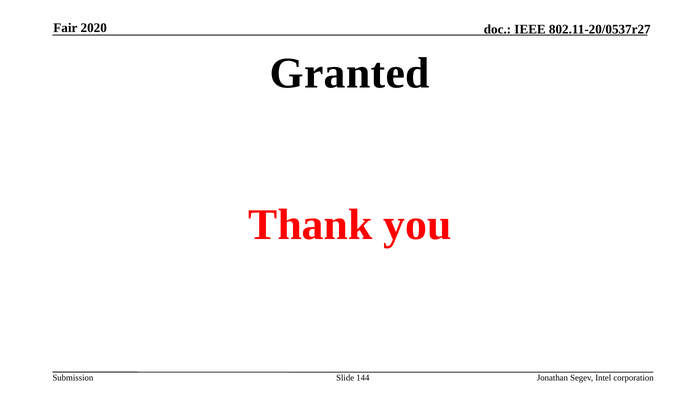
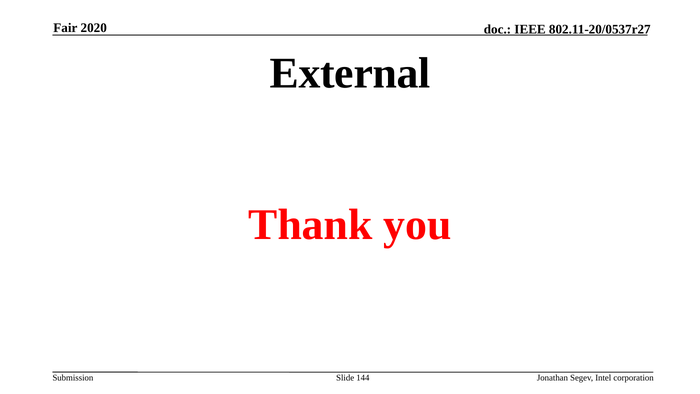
Granted: Granted -> External (350, 73)
